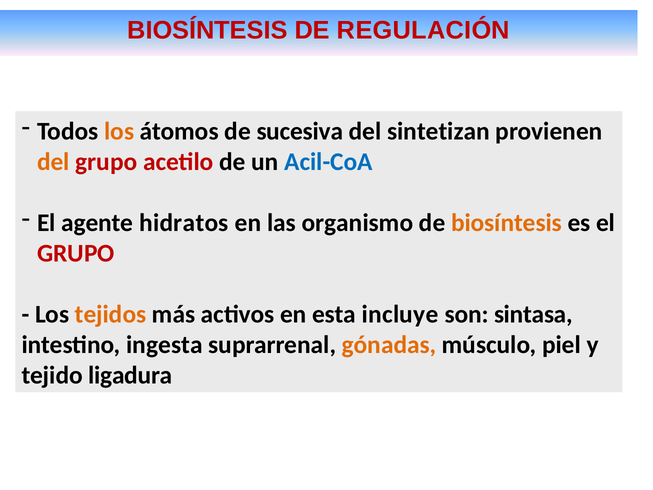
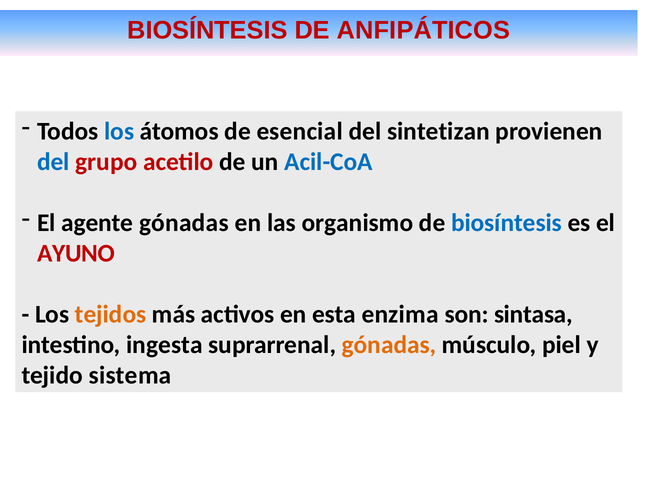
REGULACIÓN: REGULACIÓN -> ANFIPÁTICOS (423, 30)
los colour: orange -> blue (119, 131)
sucesiva: sucesiva -> esencial (300, 131)
del colour: orange -> blue (53, 162)
agente hidratos: hidratos -> gónadas (184, 223)
biosíntesis colour: orange -> blue (507, 223)
GRUPO: GRUPO -> AYUNO (76, 253)
incluye: incluye -> enzima (400, 314)
ligadura: ligadura -> sistema (130, 375)
